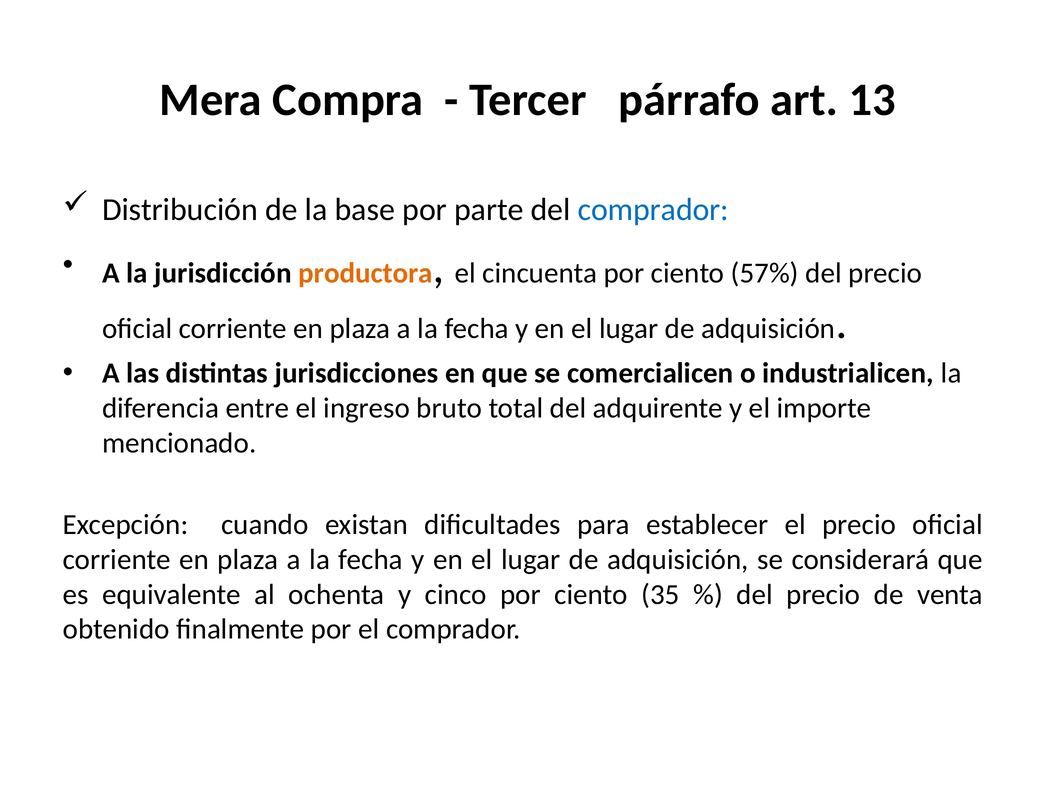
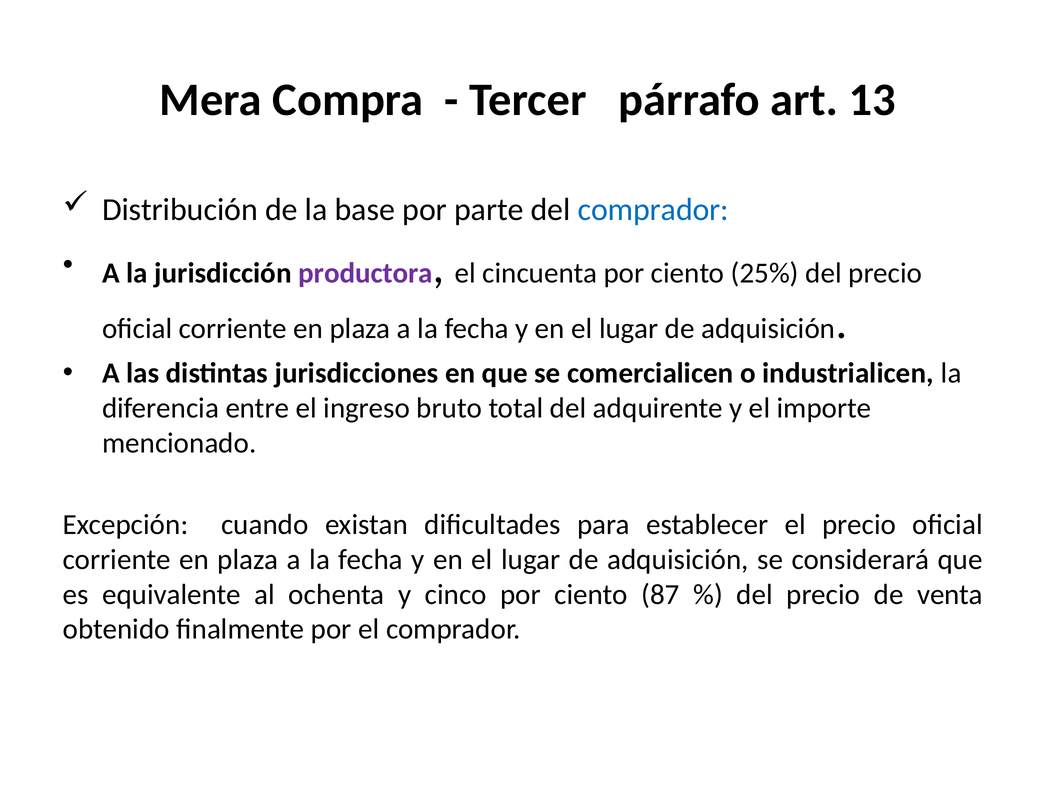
productora colour: orange -> purple (365, 273)
57%: 57% -> 25% (765, 273)
35: 35 -> 87 (661, 594)
